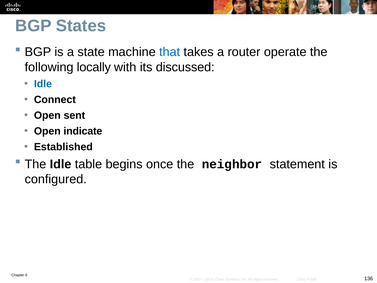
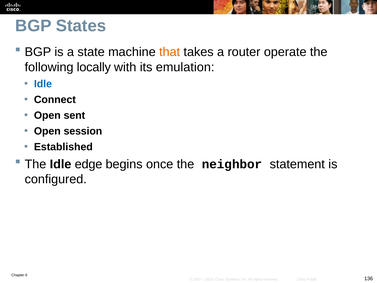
that colour: blue -> orange (170, 52)
discussed: discussed -> emulation (185, 67)
indicate: indicate -> session (83, 131)
table: table -> edge (89, 164)
